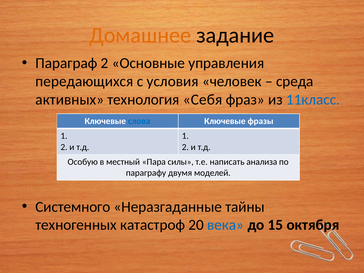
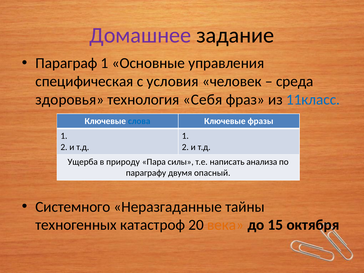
Домашнее colour: orange -> purple (140, 35)
Параграф 2: 2 -> 1 (105, 63)
передающихся: передающихся -> специфическая (84, 81)
активных: активных -> здоровья (70, 100)
Особую: Особую -> Ущерба (83, 162)
местный: местный -> природу (123, 162)
моделей: моделей -> опасный (212, 173)
века colour: blue -> orange (226, 225)
